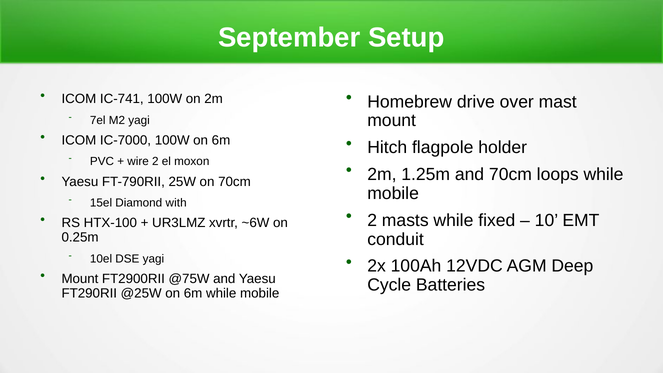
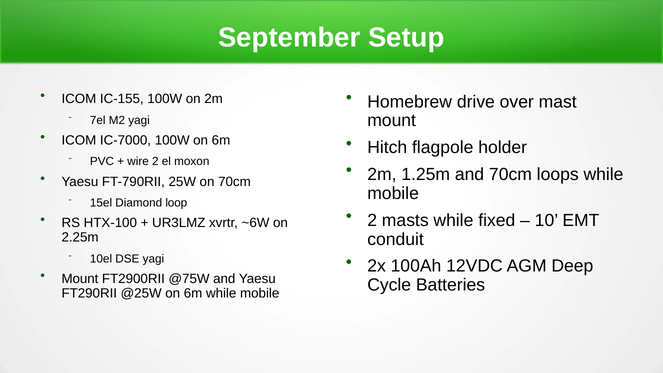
IC-741: IC-741 -> IC-155 (122, 99)
with: with -> loop (176, 203)
0.25m: 0.25m -> 2.25m (80, 237)
